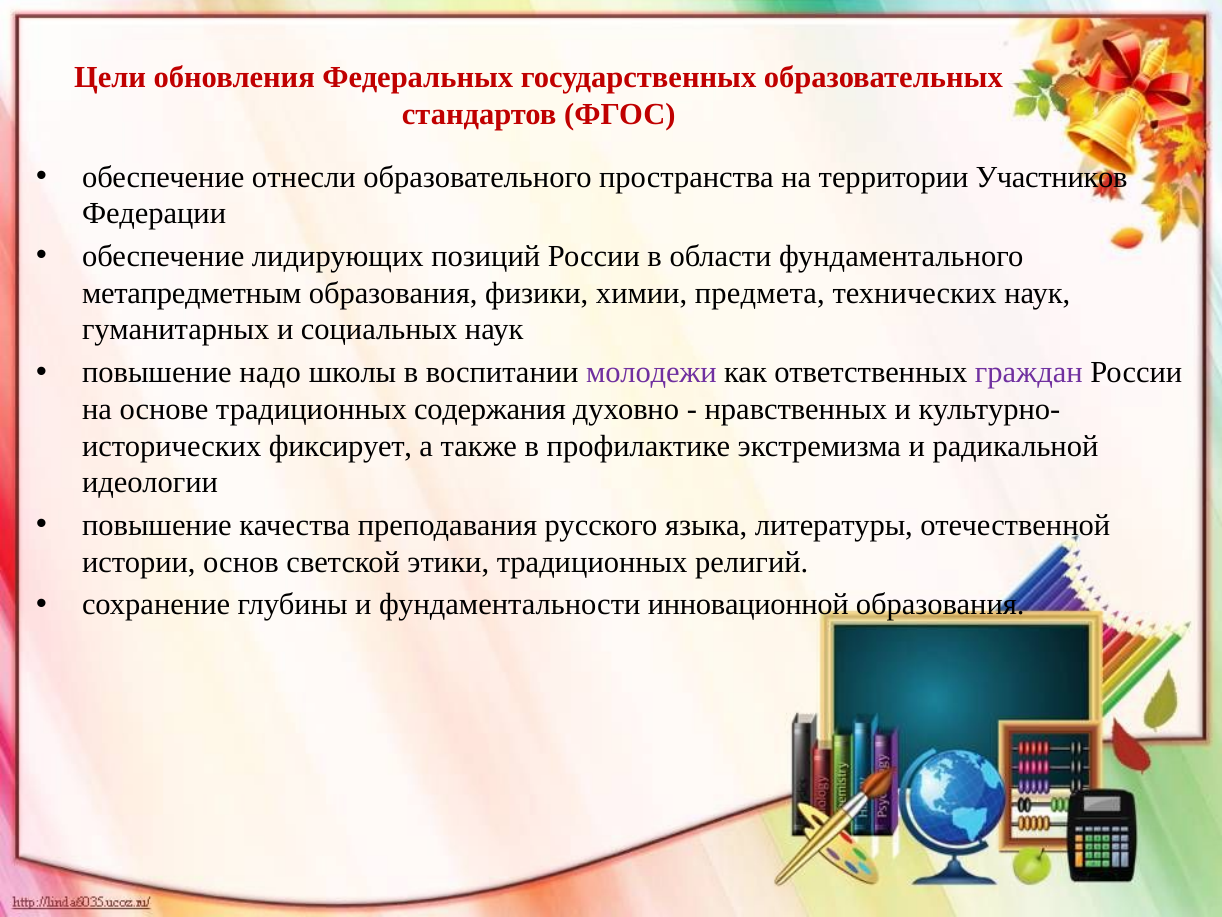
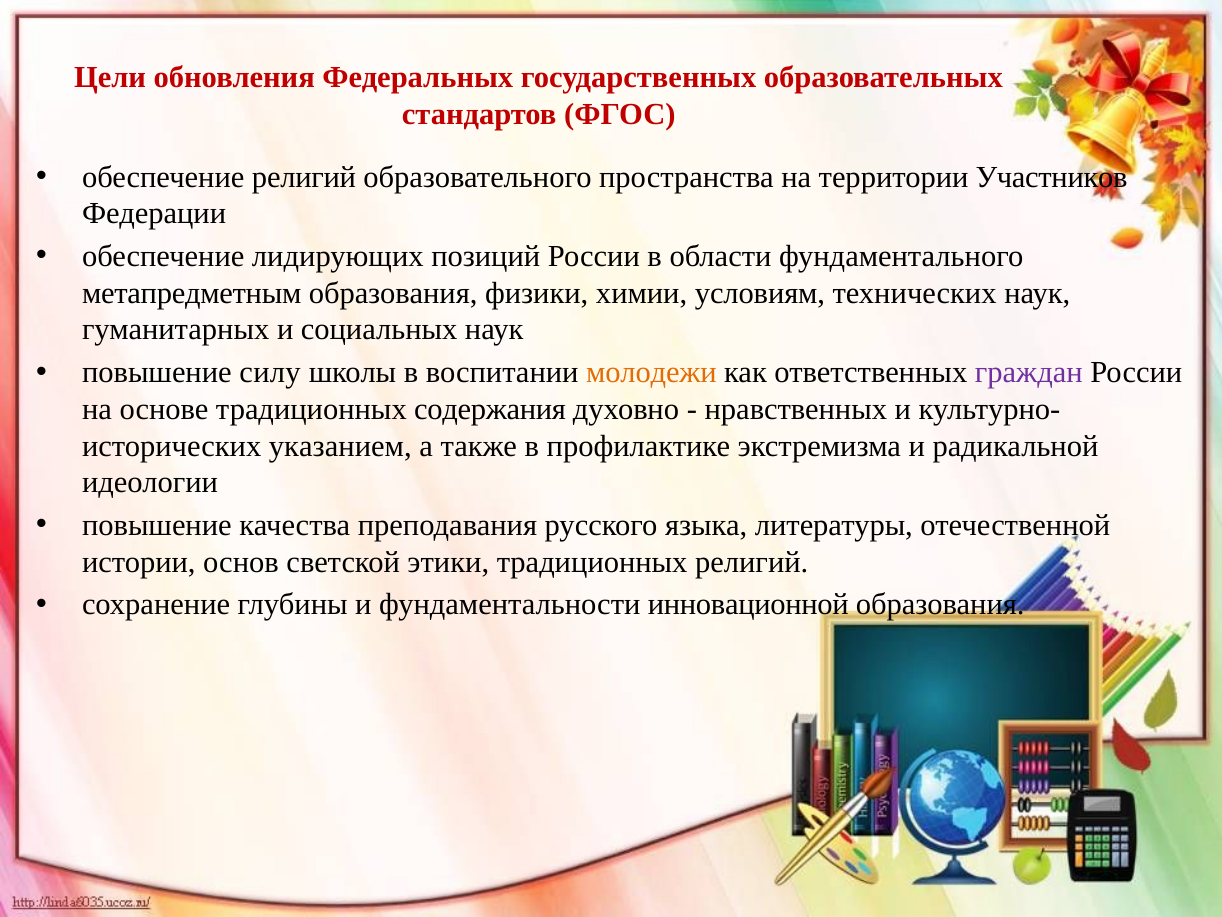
обеспечение отнесли: отнесли -> религий (304, 177)
предмета: предмета -> условиям (760, 293)
надо: надо -> силу (270, 372)
молодежи colour: purple -> orange (651, 372)
фиксирует: фиксирует -> указанием (340, 446)
